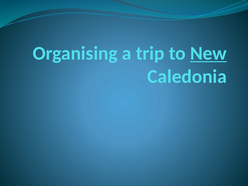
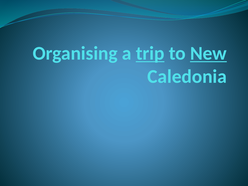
trip underline: none -> present (150, 53)
